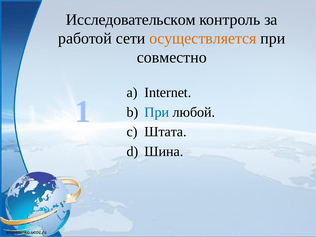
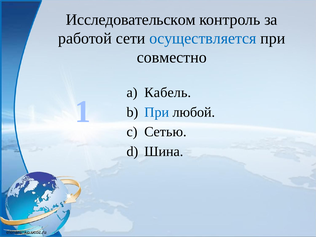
осуществляется colour: orange -> blue (203, 39)
Internet: Internet -> Кабель (168, 92)
Штата: Штата -> Сетью (165, 132)
